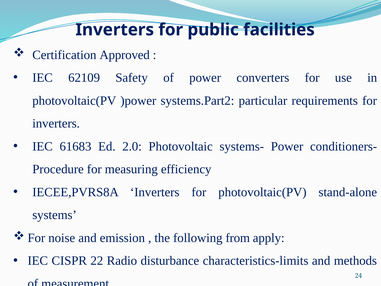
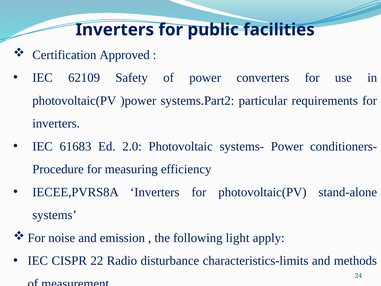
from: from -> light (238, 238)
